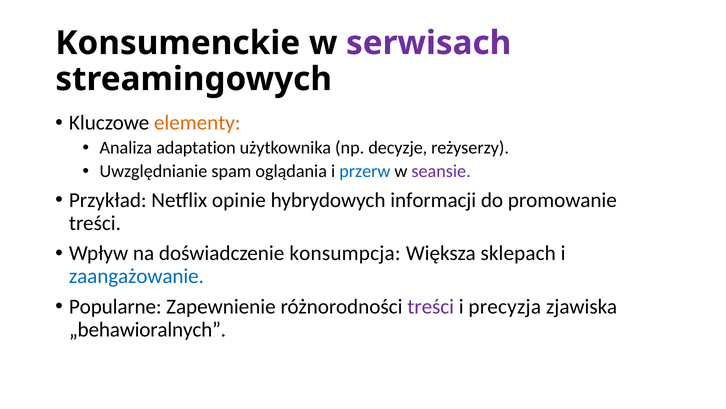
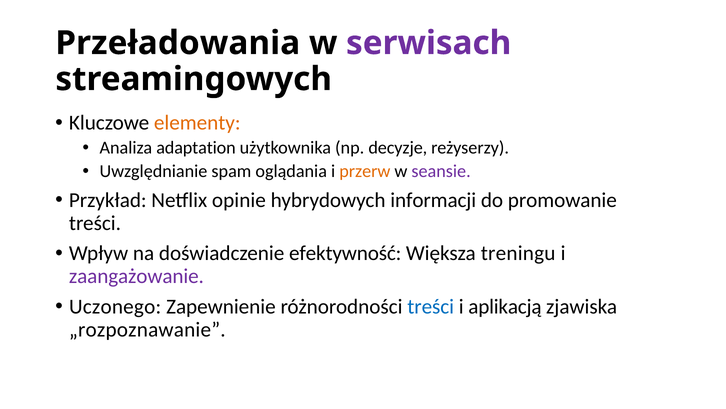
Konsumenckie: Konsumenckie -> Przeładowania (178, 43)
przerw colour: blue -> orange (365, 171)
konsumpcja: konsumpcja -> efektywność (345, 253)
sklepach: sklepach -> treningu (518, 253)
zaangażowanie colour: blue -> purple (136, 276)
Popularne: Popularne -> Uczonego (115, 306)
treści colour: purple -> blue (431, 306)
precyzja: precyzja -> aplikacją (505, 306)
„behawioralnych: „behawioralnych -> „rozpoznawanie (147, 329)
